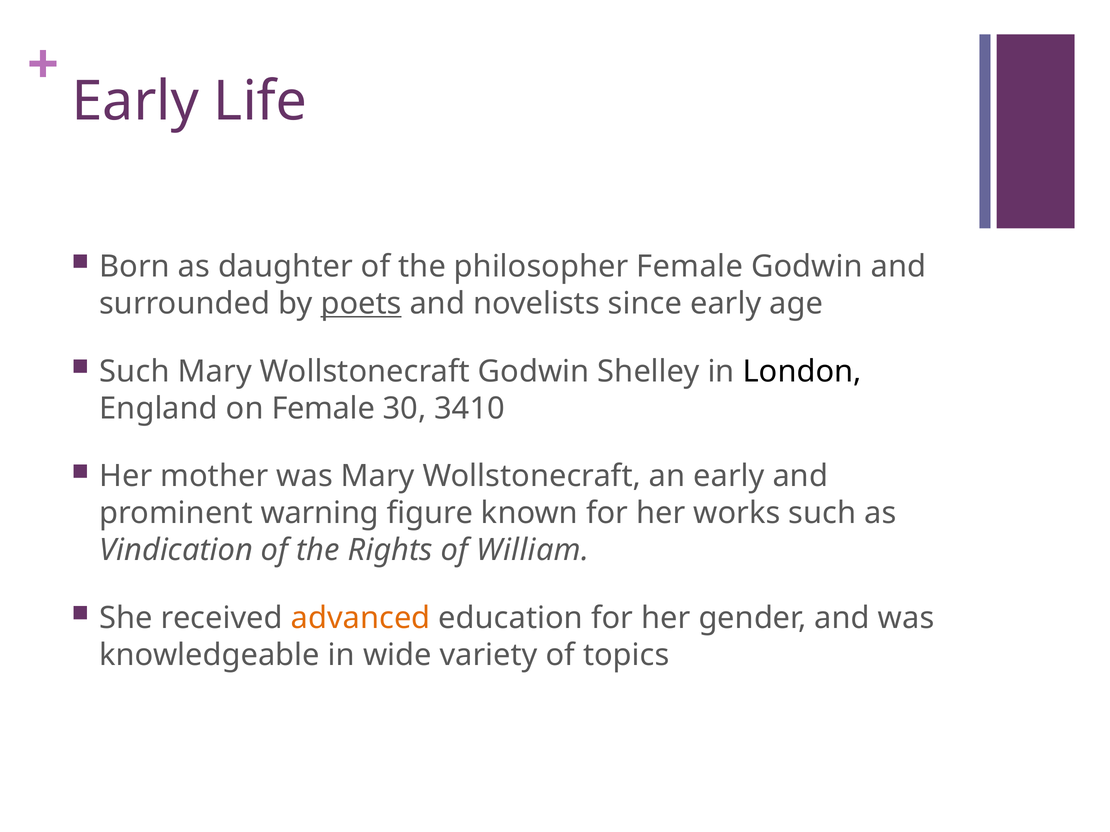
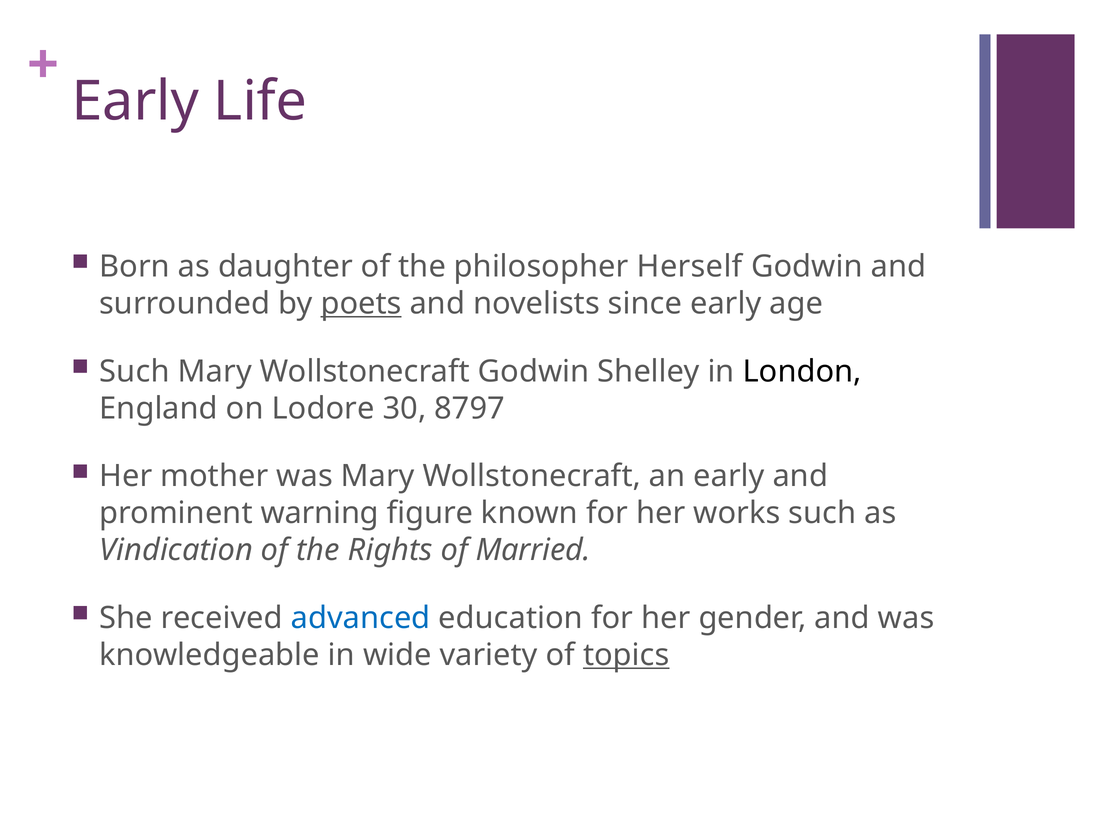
philosopher Female: Female -> Herself (690, 267)
on Female: Female -> Lodore (323, 409)
3410: 3410 -> 8797 (470, 409)
William: William -> Married (533, 550)
advanced colour: orange -> blue (361, 618)
topics underline: none -> present (626, 655)
